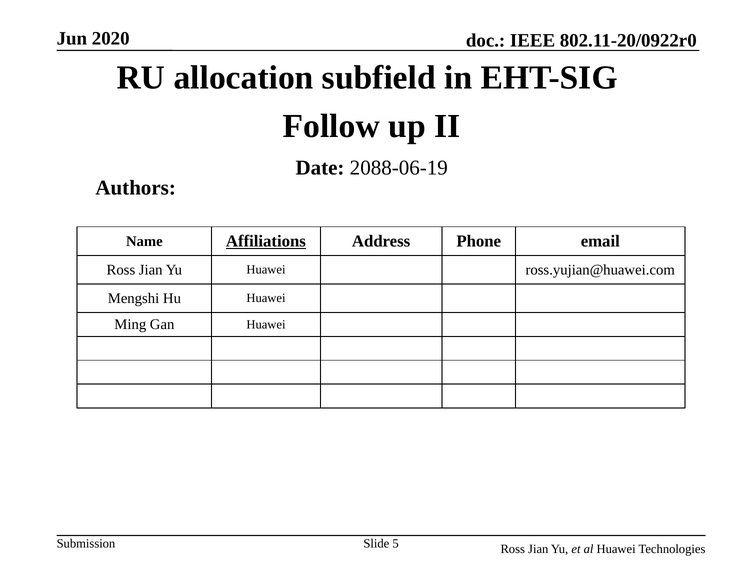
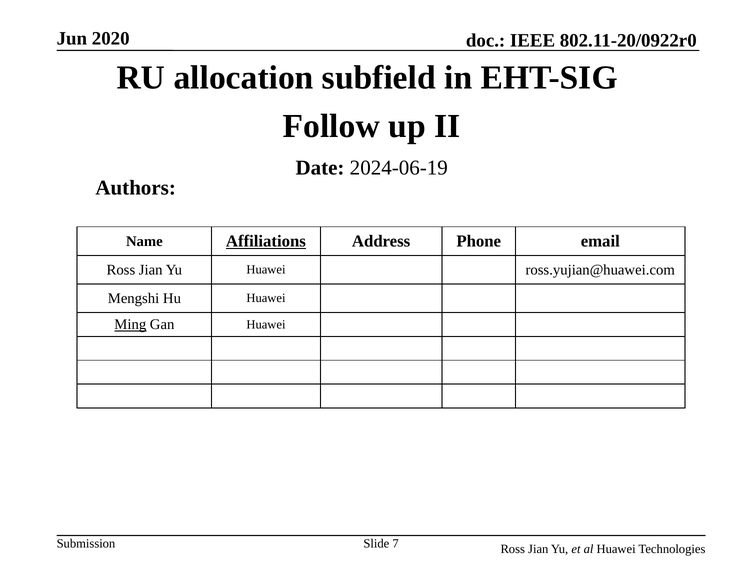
2088-06-19: 2088-06-19 -> 2024-06-19 (399, 168)
Ming underline: none -> present (130, 325)
5: 5 -> 7 (396, 544)
